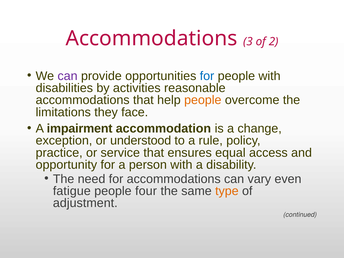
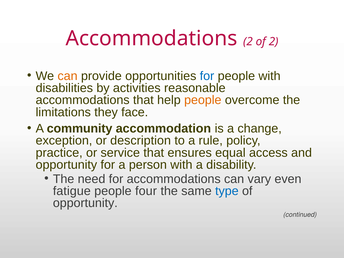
Accommodations 3: 3 -> 2 (248, 42)
can colour: purple -> orange (68, 76)
impairment: impairment -> community (80, 129)
understood: understood -> description (141, 141)
type colour: orange -> blue (227, 191)
adjustment: adjustment -> opportunity (85, 203)
